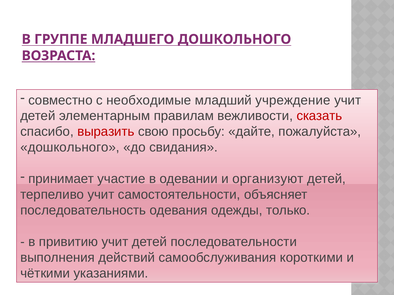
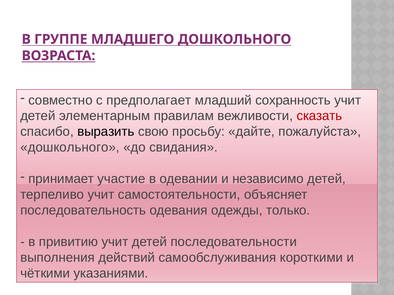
необходимые: необходимые -> предполагает (149, 100)
учреждение: учреждение -> сохранность (293, 100)
выразить colour: red -> black (106, 132)
организуют: организуют -> независимо (268, 179)
